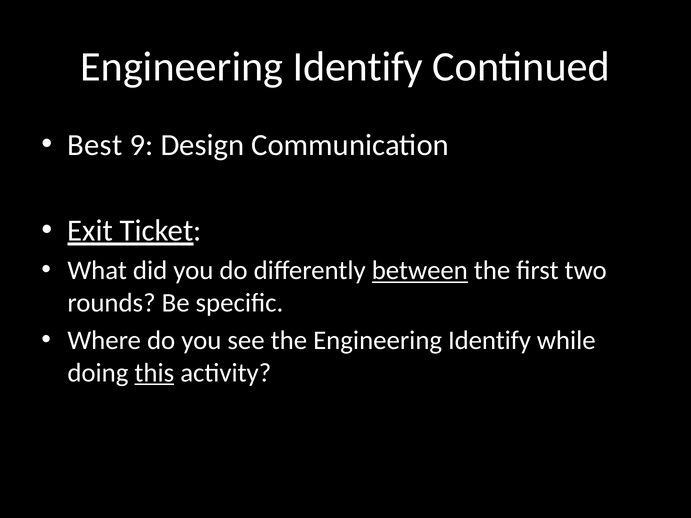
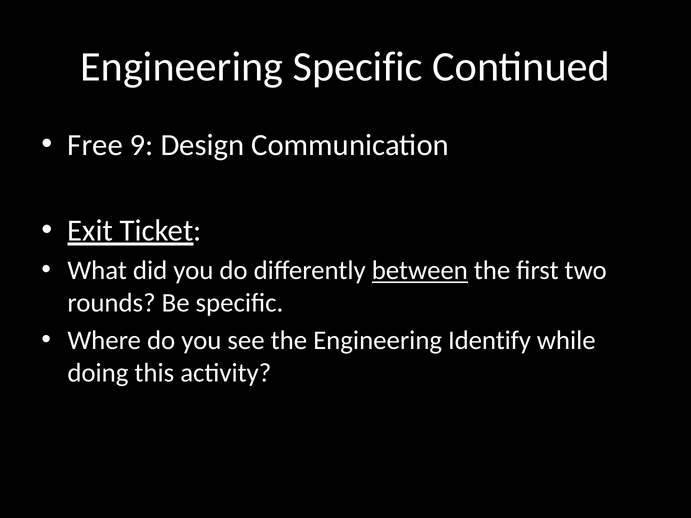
Identify: Identify -> Specific (358, 67)
Best: Best -> Free (95, 145)
this underline: present -> none (154, 373)
